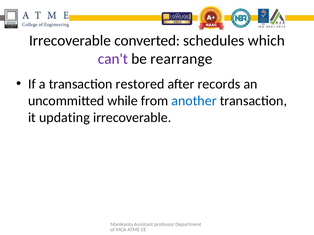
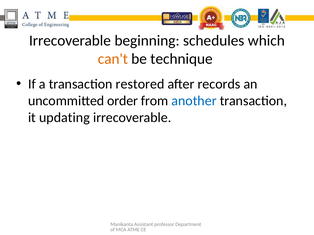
converted: converted -> beginning (147, 41)
can't colour: purple -> orange (113, 59)
rearrange: rearrange -> technique (182, 59)
while: while -> order (123, 101)
